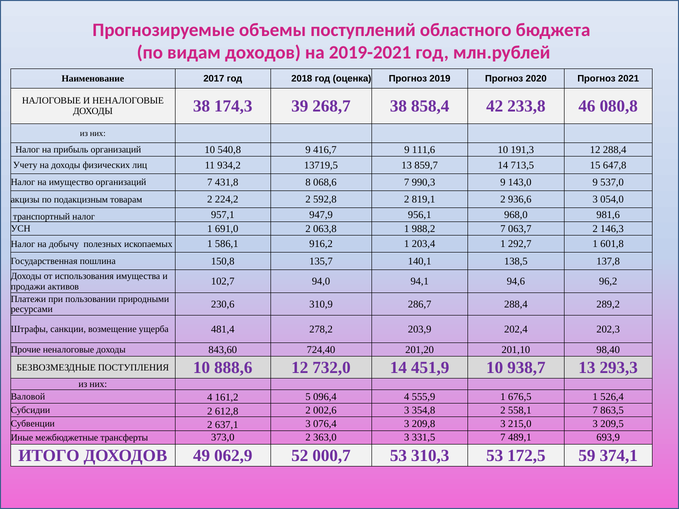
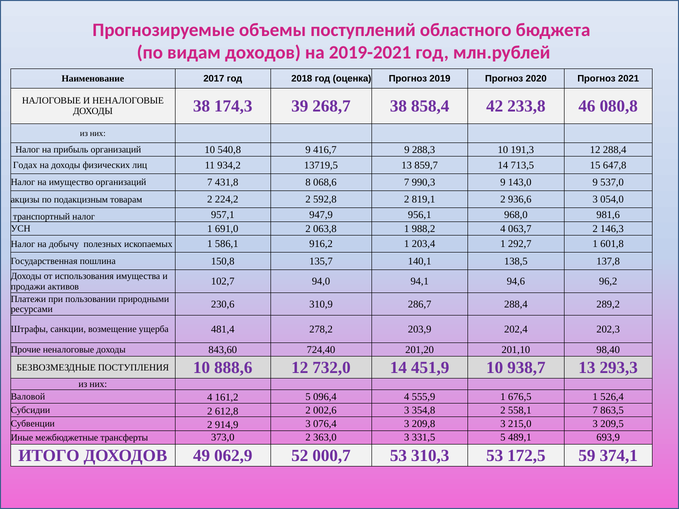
111,6: 111,6 -> 288,3 (424, 150)
Учету: Учету -> Годах (25, 165)
988,2 7: 7 -> 4 (503, 229)
637,1: 637,1 -> 914,9 (227, 425)
331,5 7: 7 -> 5 (503, 438)
